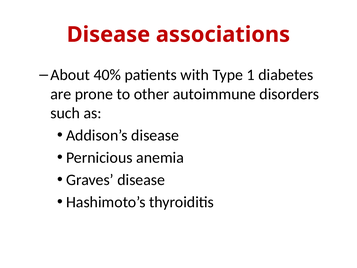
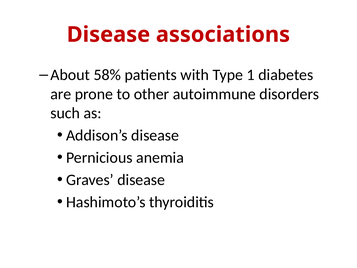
40%: 40% -> 58% (107, 75)
